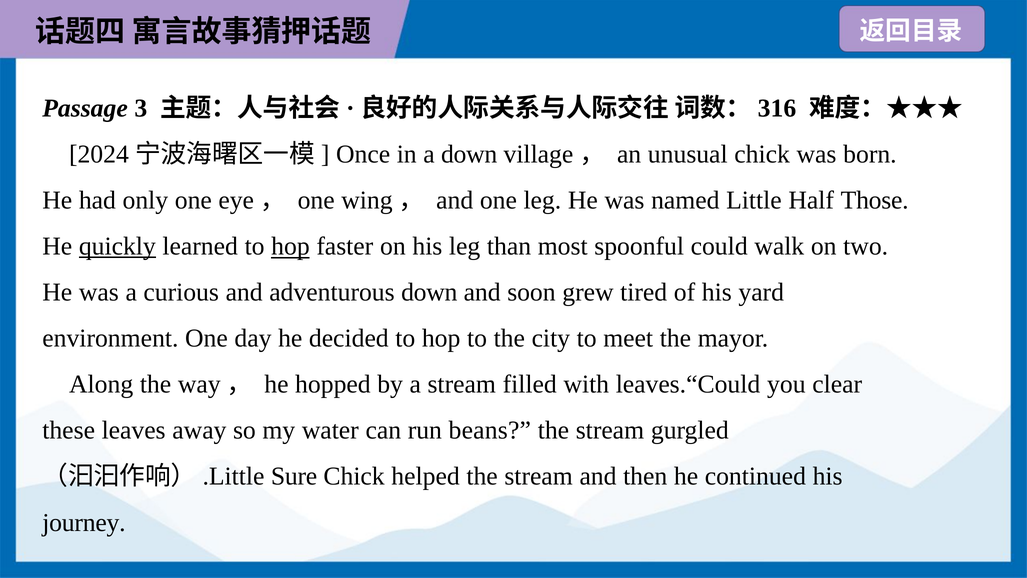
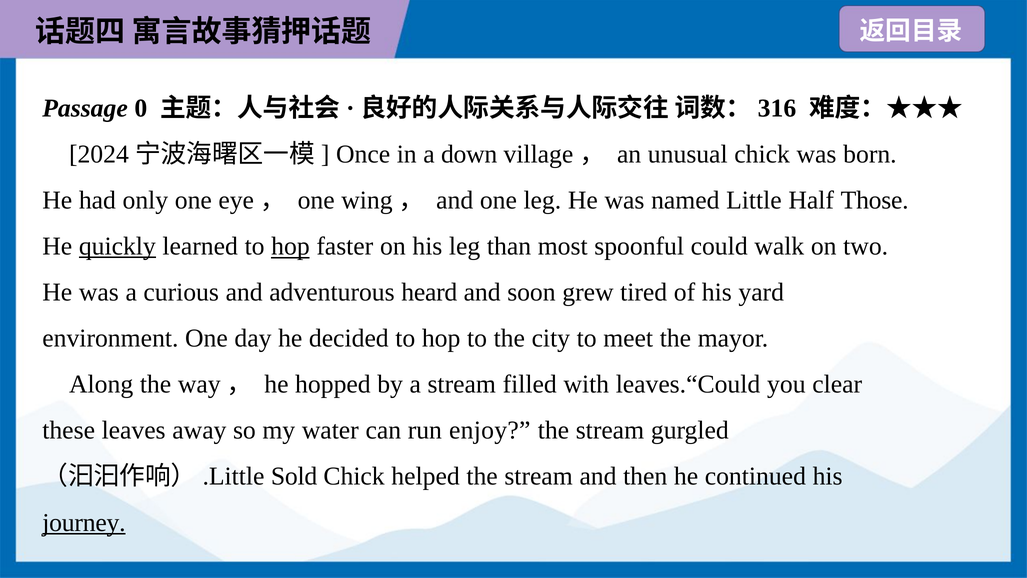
3: 3 -> 0 (141, 108)
adventurous down: down -> heard (429, 292)
beans: beans -> enjoy (490, 430)
Sure: Sure -> Sold (294, 476)
journey underline: none -> present (84, 522)
